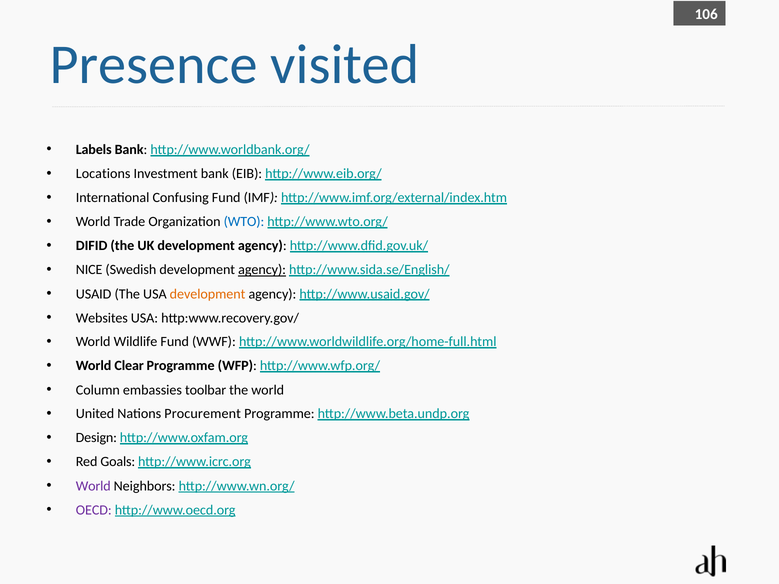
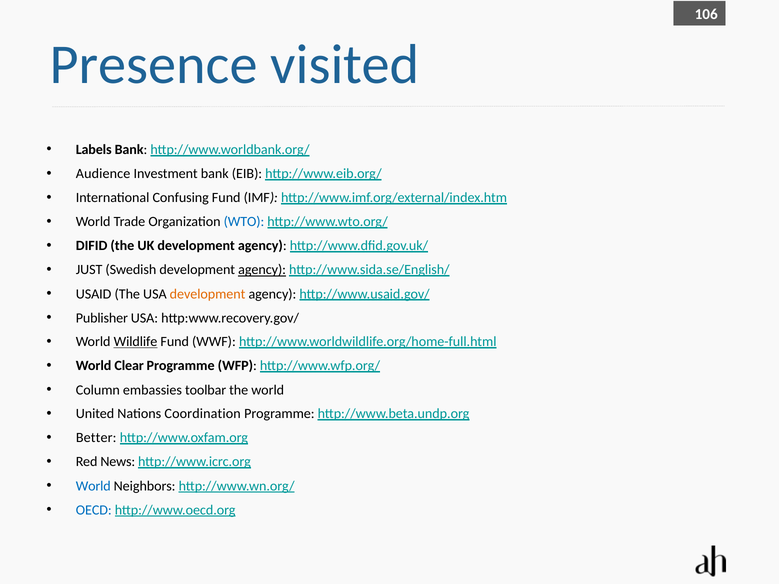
Locations: Locations -> Audience (103, 174)
NICE: NICE -> JUST (89, 270)
Websites: Websites -> Publisher (102, 318)
Wildlife underline: none -> present (136, 342)
Procurement: Procurement -> Coordination (203, 414)
Design: Design -> Better (96, 438)
Goals: Goals -> News (118, 462)
World colour: purple -> blue (93, 486)
OECD colour: purple -> blue (94, 510)
